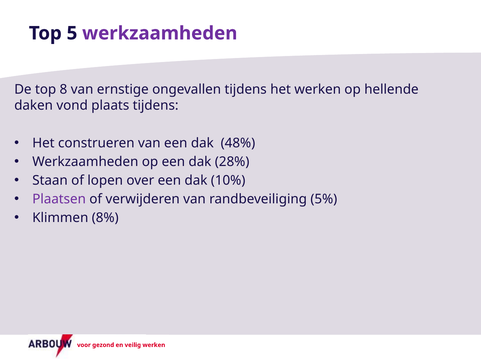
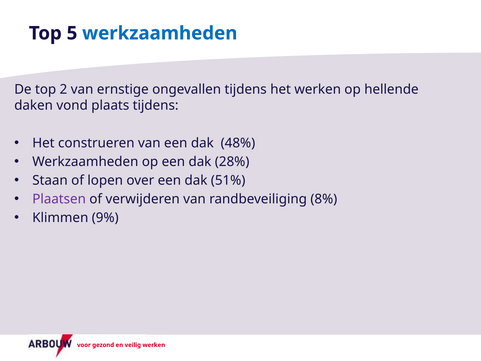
werkzaamheden colour: purple -> blue (160, 33)
8: 8 -> 2 (63, 89)
10%: 10% -> 51% (228, 180)
5%: 5% -> 8% (324, 199)
8%: 8% -> 9% (105, 218)
